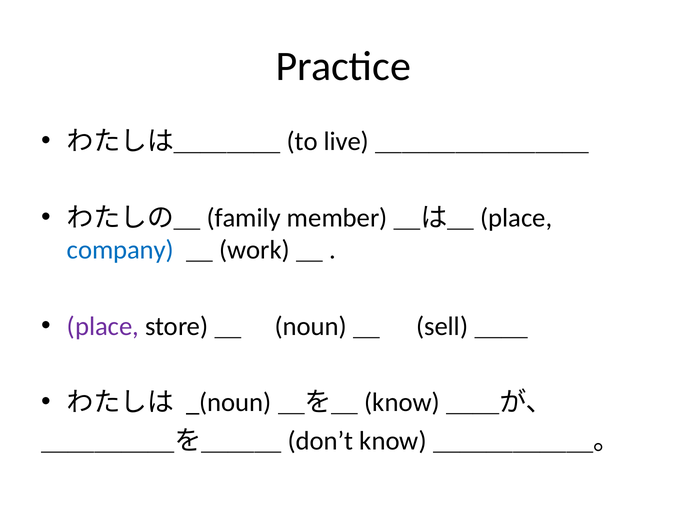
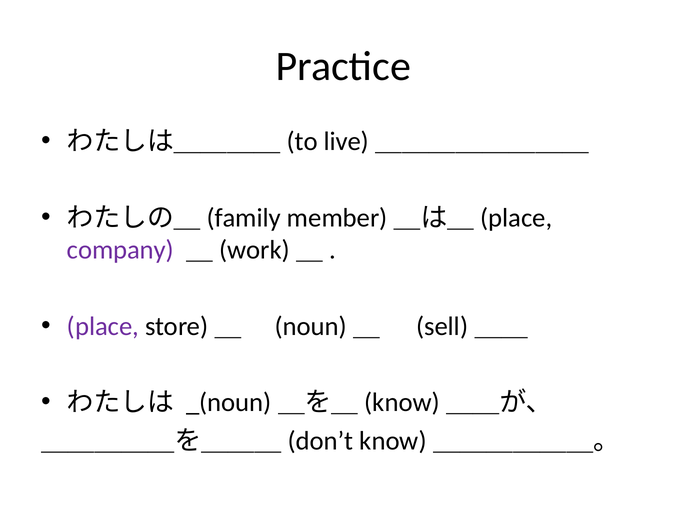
company colour: blue -> purple (120, 250)
